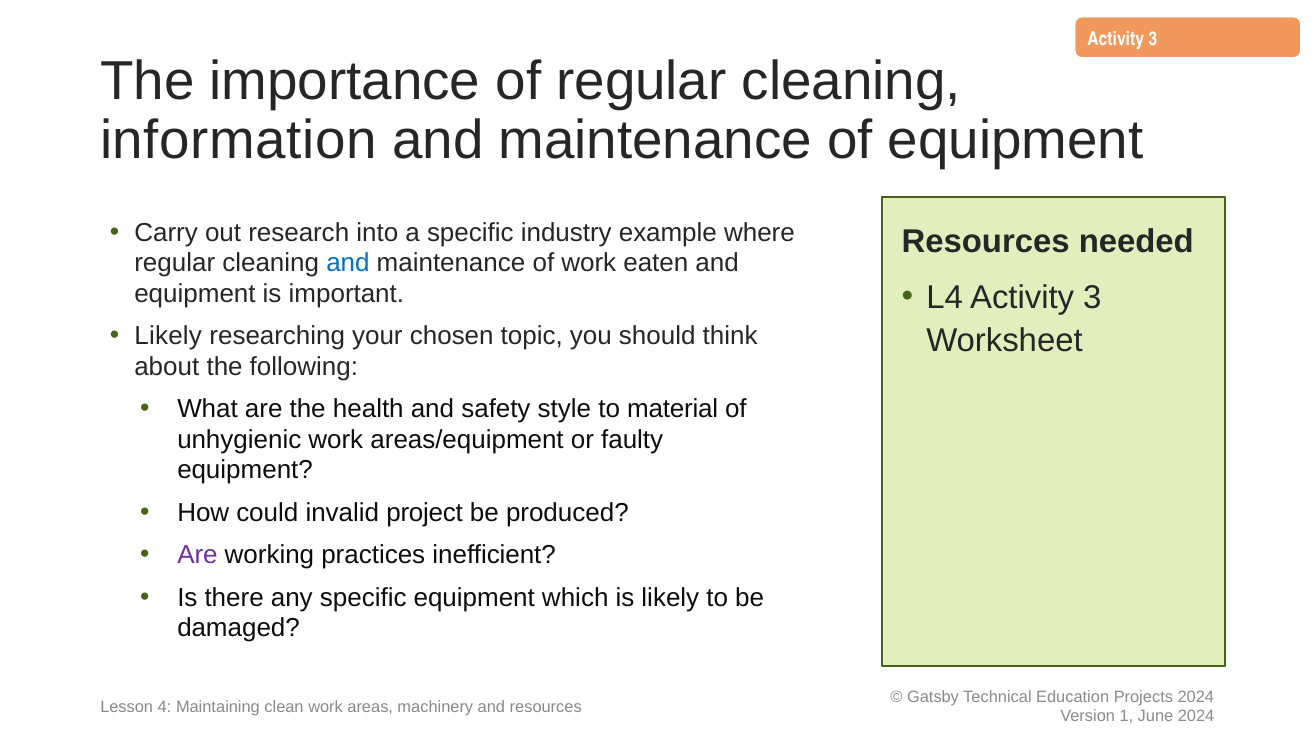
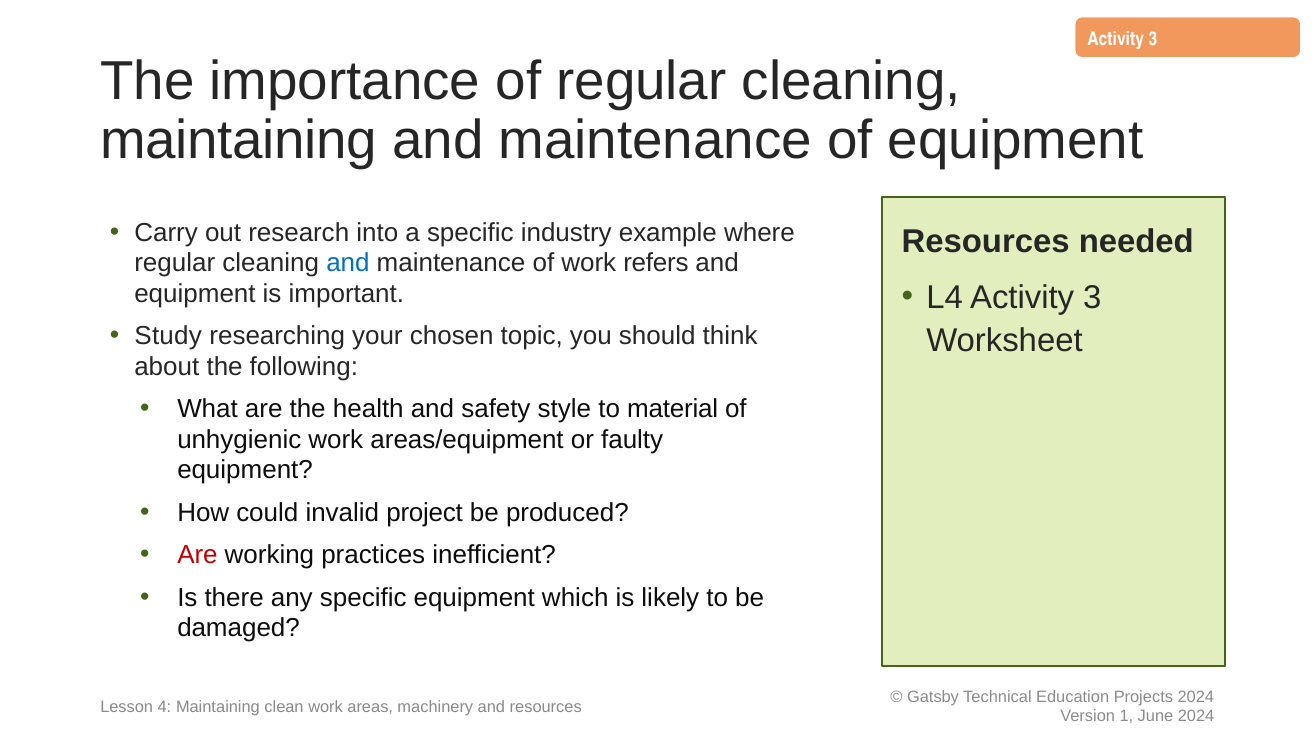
information: information -> maintaining (239, 140)
eaten: eaten -> refers (656, 263)
Likely: Likely -> Study (168, 336)
Are colour: purple -> red (197, 555)
